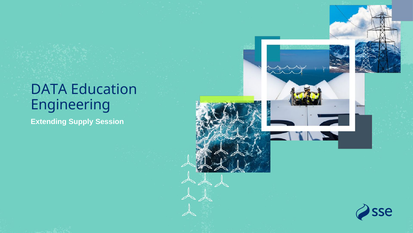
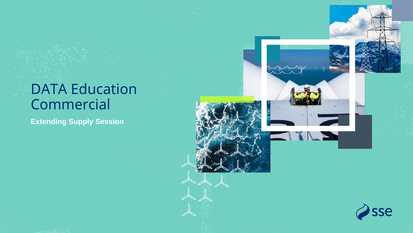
Engineering: Engineering -> Commercial (71, 104)
